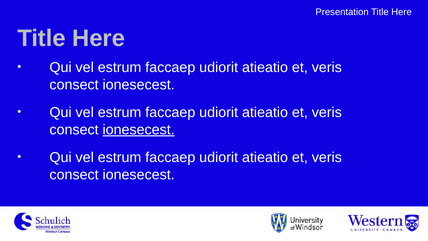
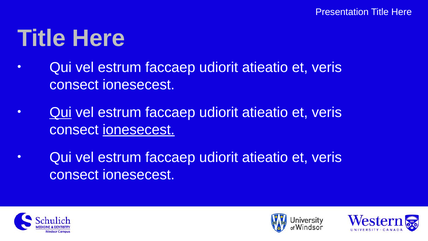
Qui underline: none -> present (61, 112)
